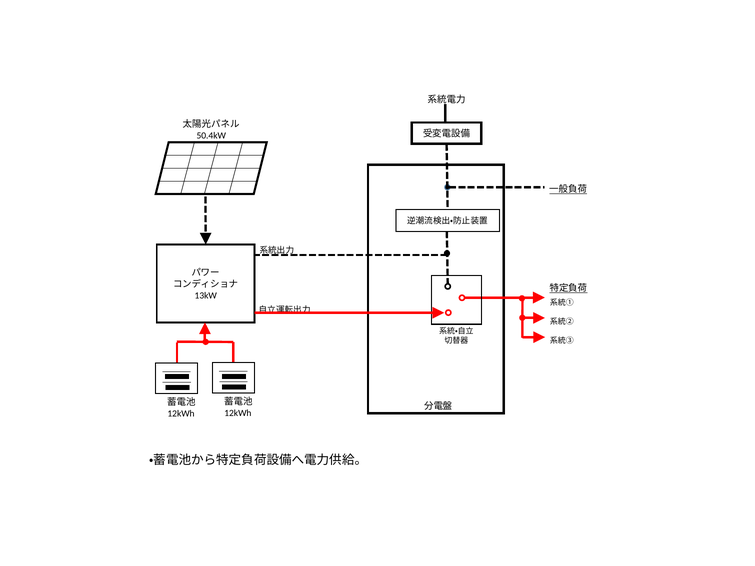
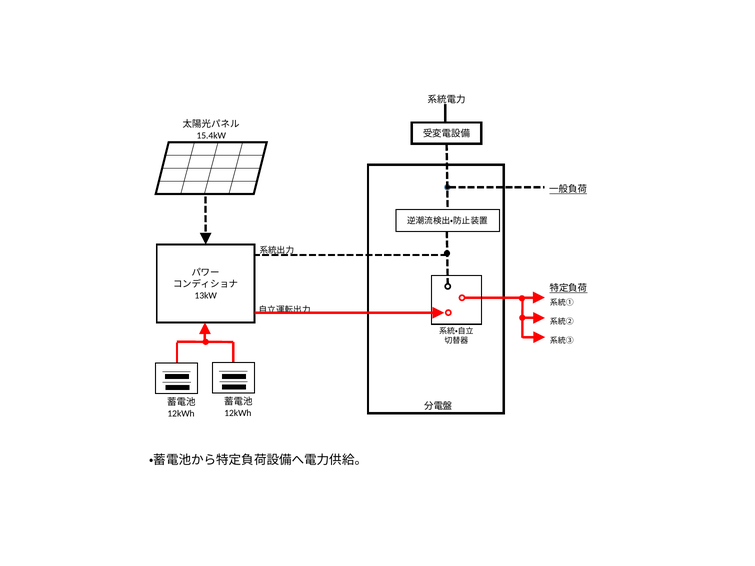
50.4kW: 50.4kW -> 15.4kW (211, 136)
